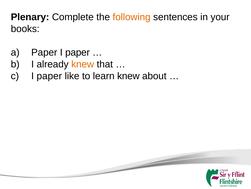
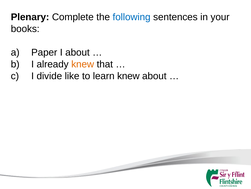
following colour: orange -> blue (132, 17)
paper: paper -> about (77, 52)
paper: paper -> divide (49, 76)
